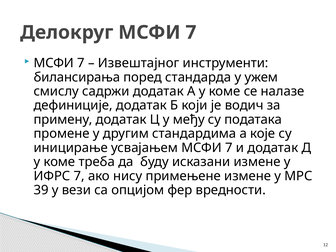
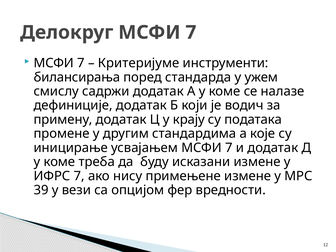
Извештајног: Извештајног -> Критеријуме (139, 63)
међу: међу -> крају (189, 120)
